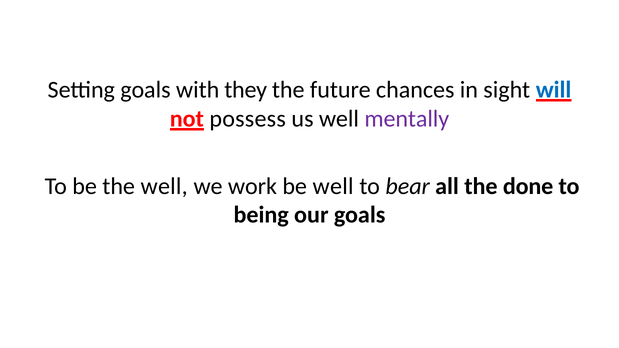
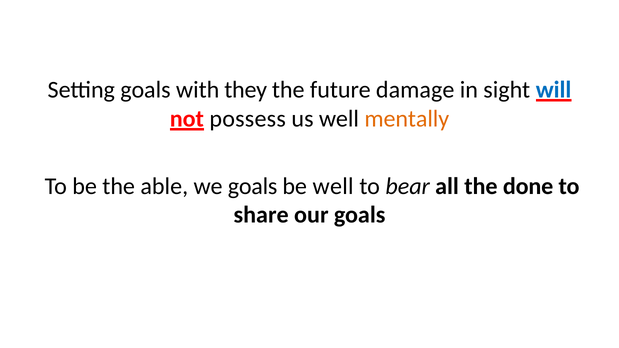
chances: chances -> damage (415, 90)
mentally colour: purple -> orange (407, 119)
the well: well -> able (164, 186)
we work: work -> goals (253, 186)
being: being -> share (261, 215)
